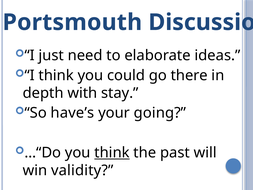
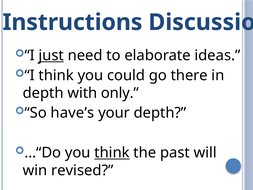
Portsmouth: Portsmouth -> Instructions (72, 22)
just underline: none -> present (51, 55)
stay: stay -> only (120, 93)
your going: going -> depth (160, 113)
validity: validity -> revised (82, 170)
